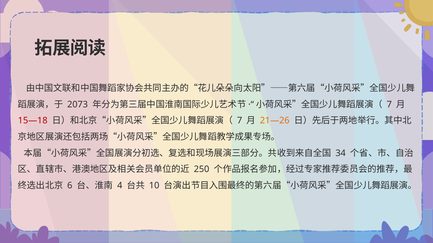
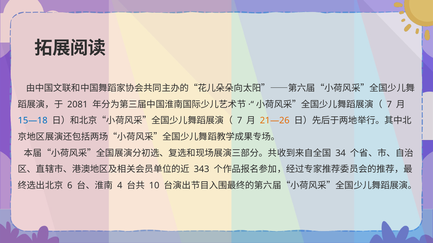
2073: 2073 -> 2081 (78, 105)
15—18 colour: red -> blue (33, 121)
250: 250 -> 343 (202, 170)
